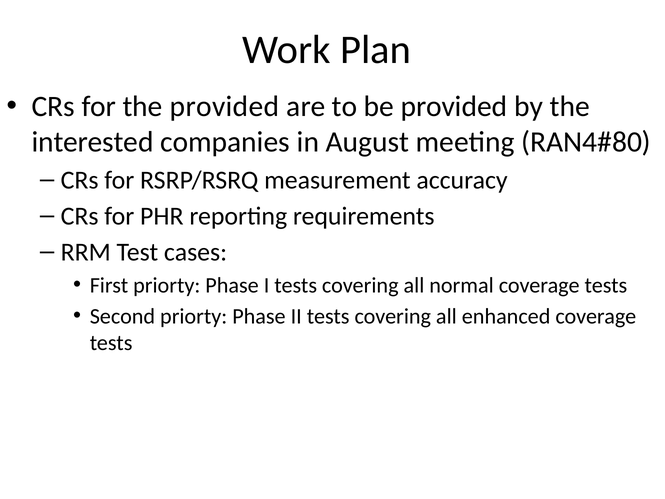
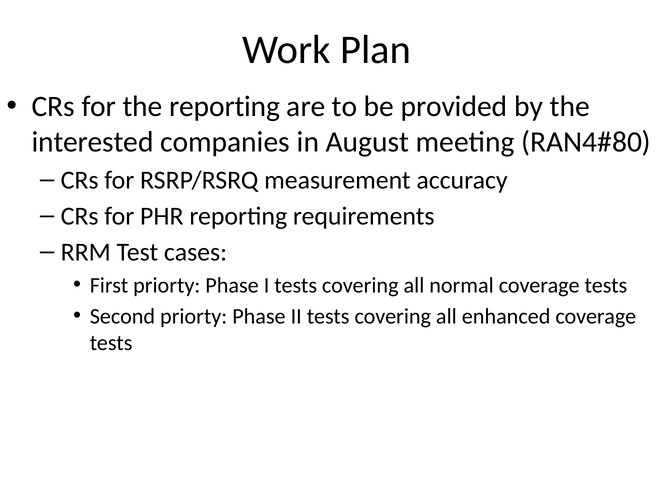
the provided: provided -> reporting (225, 106)
